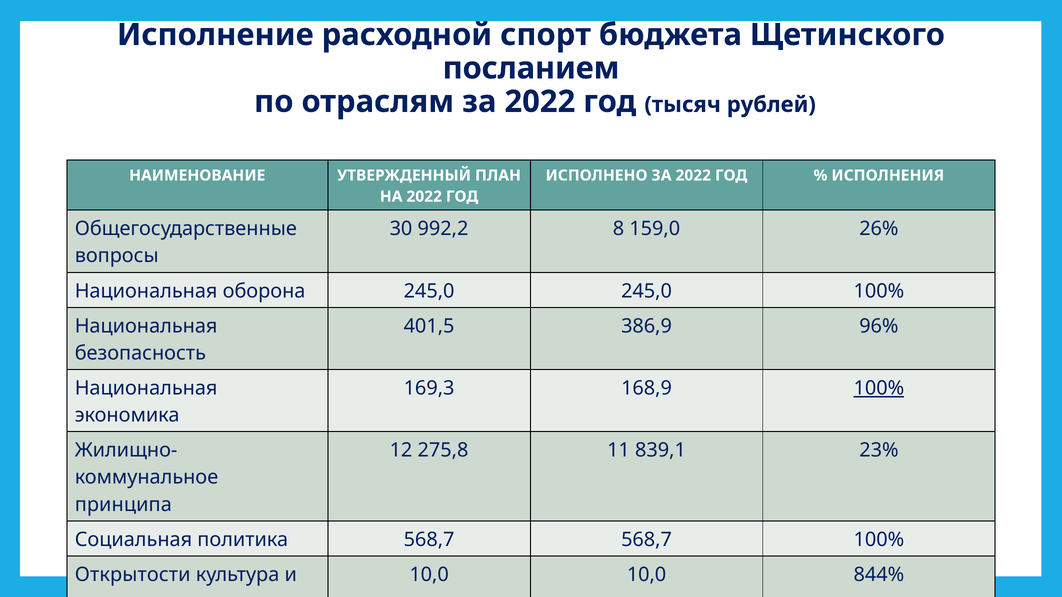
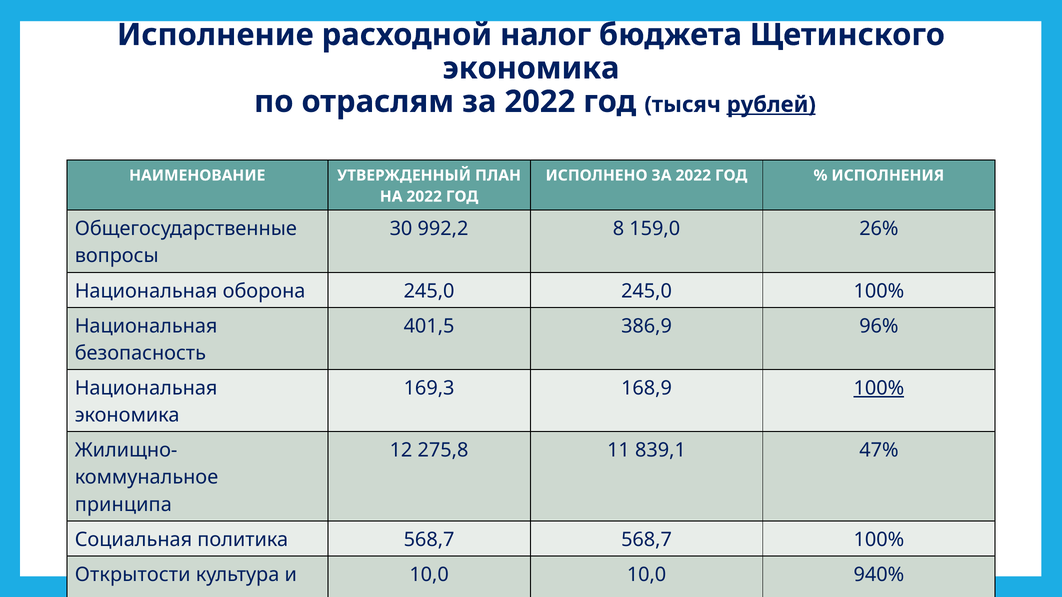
расходной спорт: спорт -> налог (546, 35)
посланием: посланием -> экономика (531, 68)
рублей underline: none -> present (771, 105)
23%: 23% -> 47% (879, 451)
844%: 844% -> 940% (879, 575)
